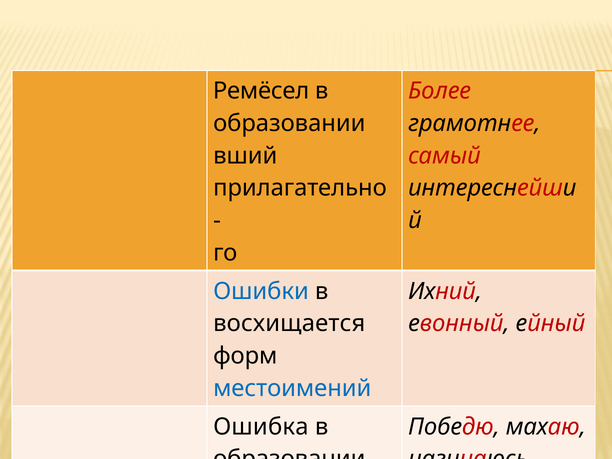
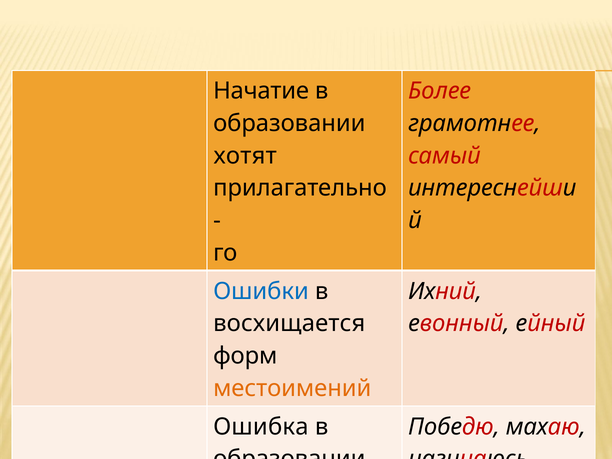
Ремёсел: Ремёсел -> Начатие (261, 91)
вший: вший -> хотят (245, 156)
местоимений colour: blue -> orange (292, 388)
